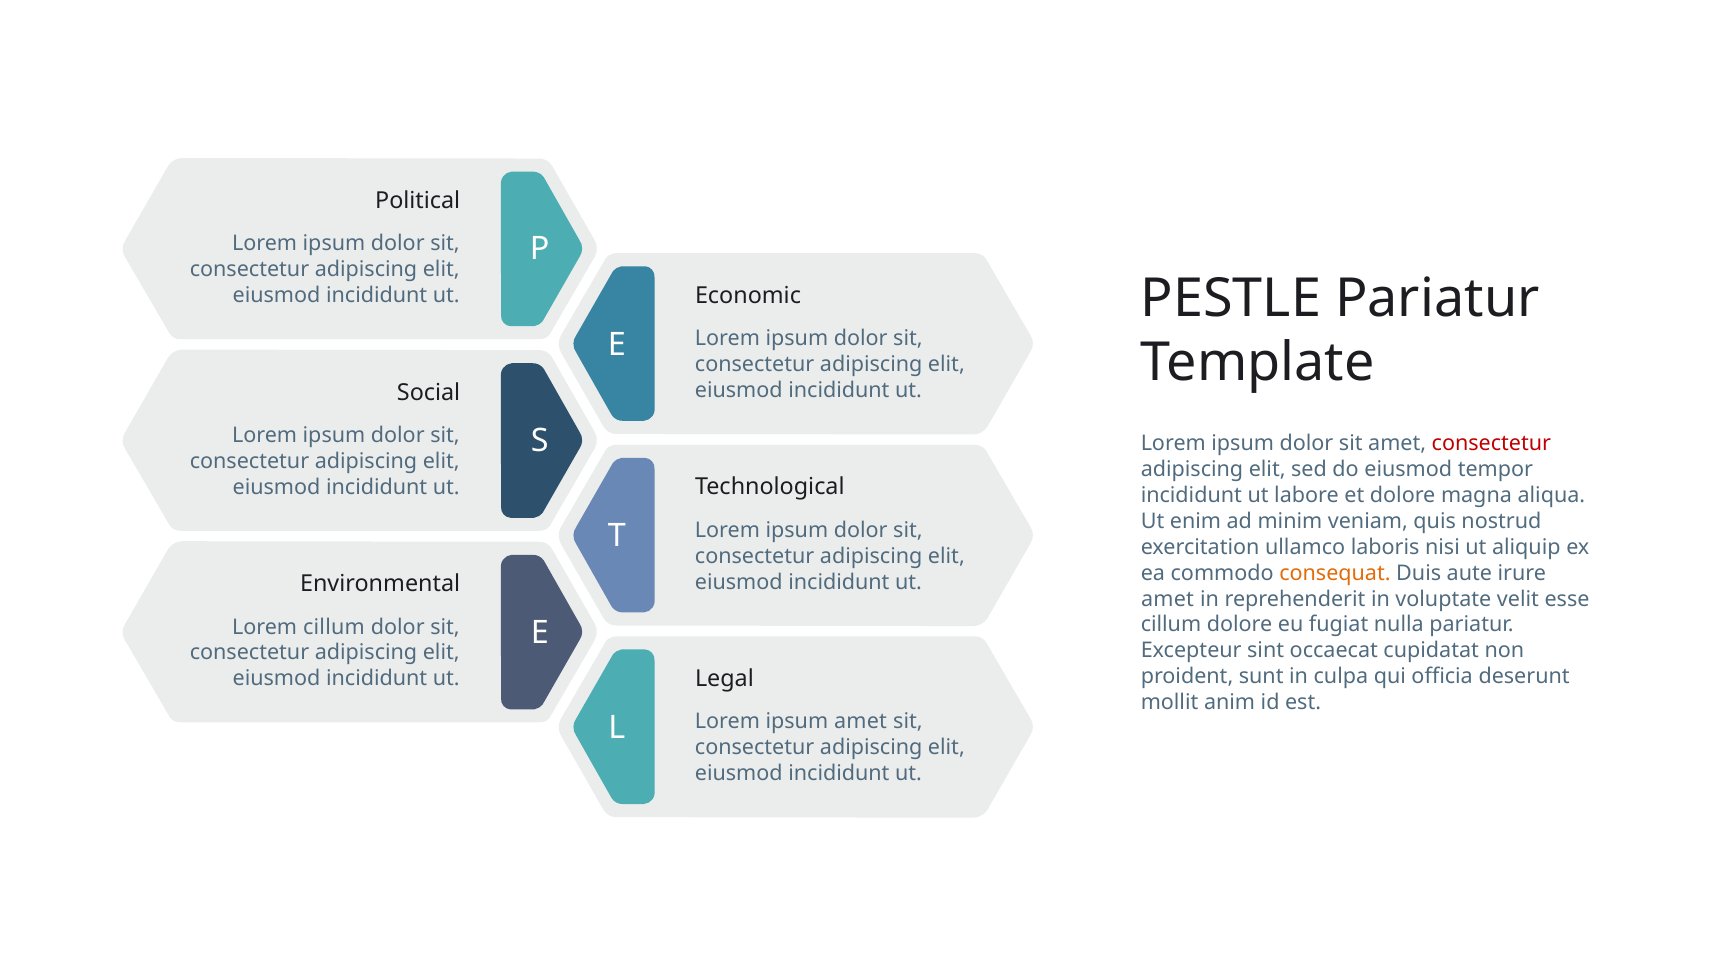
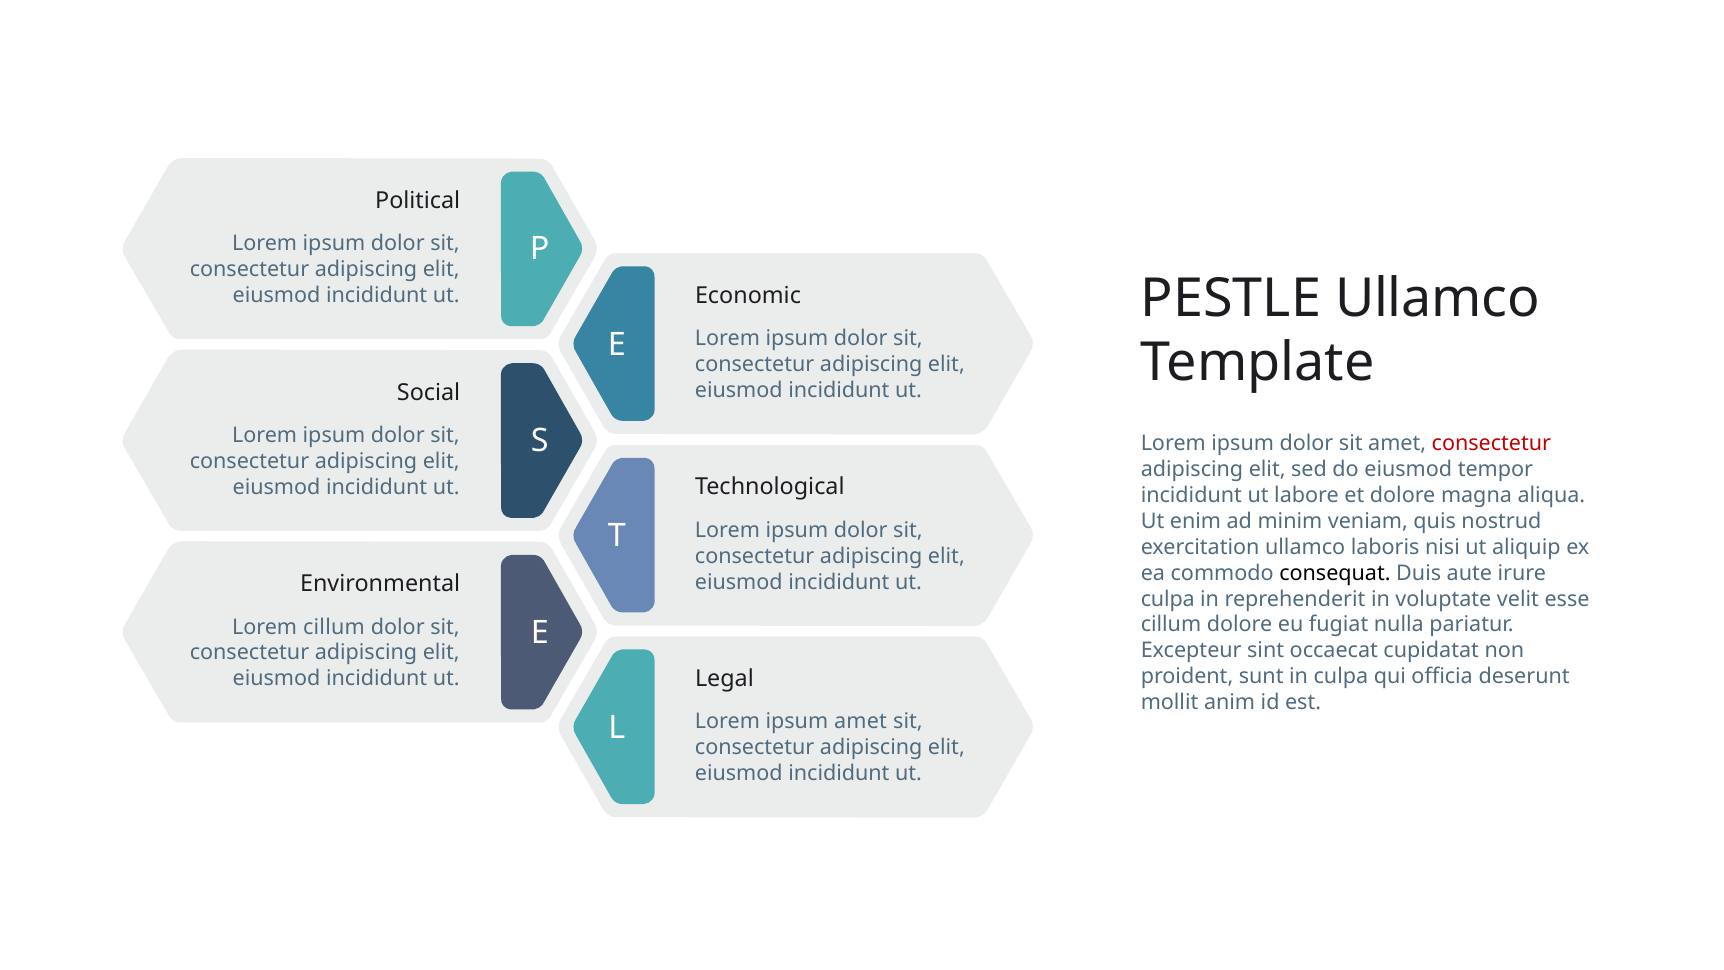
PESTLE Pariatur: Pariatur -> Ullamco (1438, 298)
consequat colour: orange -> black (1335, 573)
amet: amet -> culpa (1168, 599)
